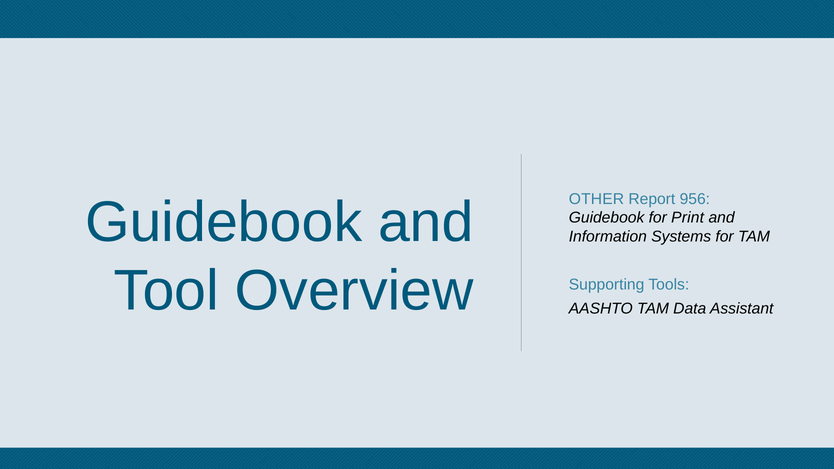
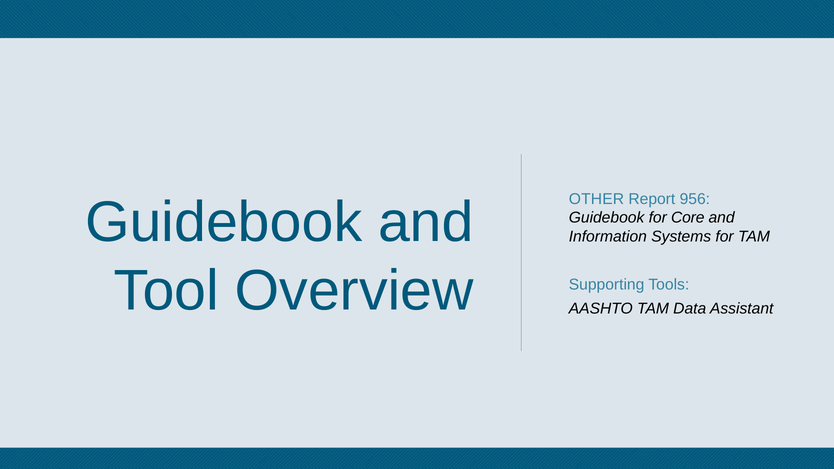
Print: Print -> Core (688, 218)
